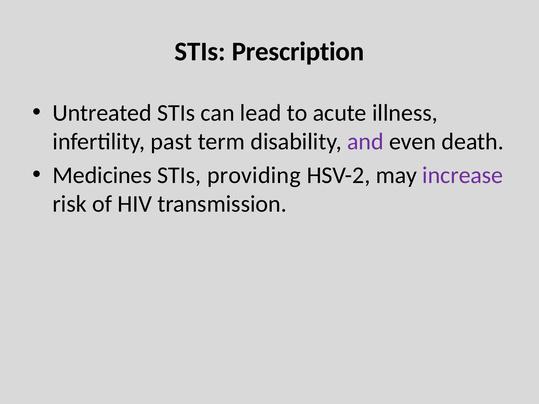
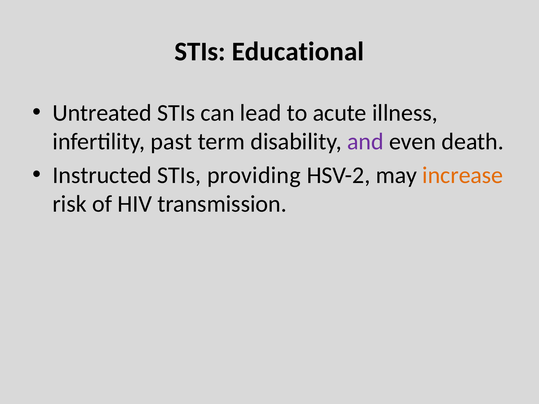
Prescription: Prescription -> Educational (298, 52)
Medicines: Medicines -> Instructed (102, 175)
increase colour: purple -> orange (463, 175)
